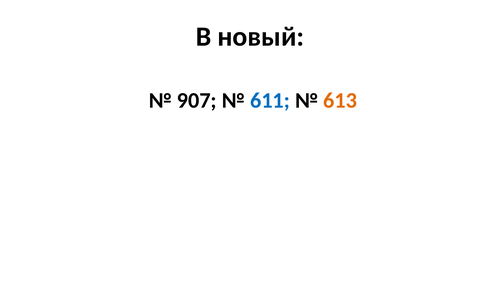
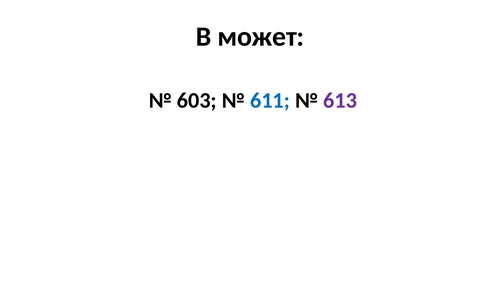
новый: новый -> может (261, 37)
907: 907 -> 603 (197, 100)
613 colour: orange -> purple (340, 100)
